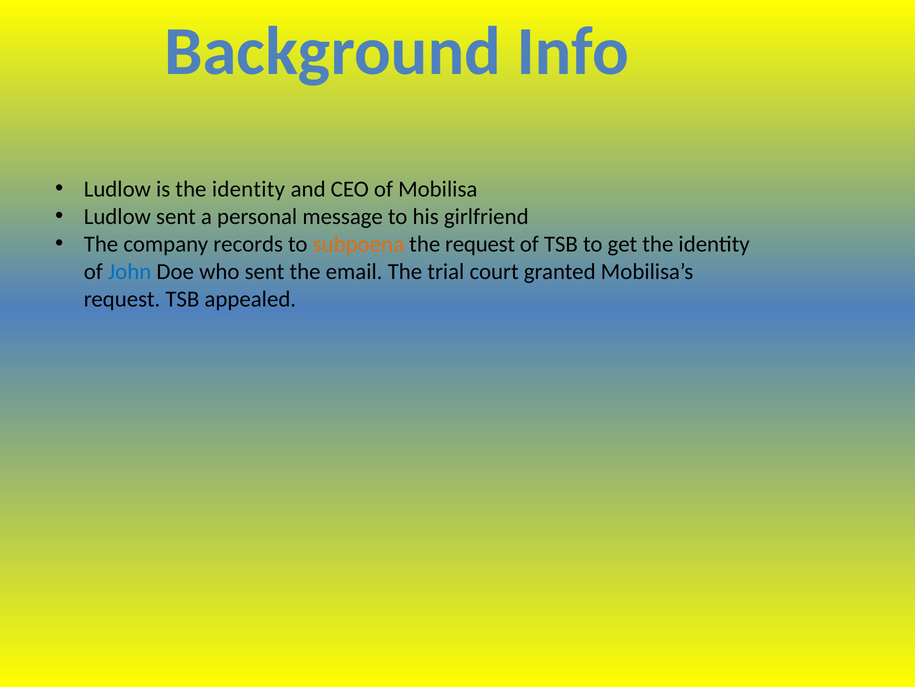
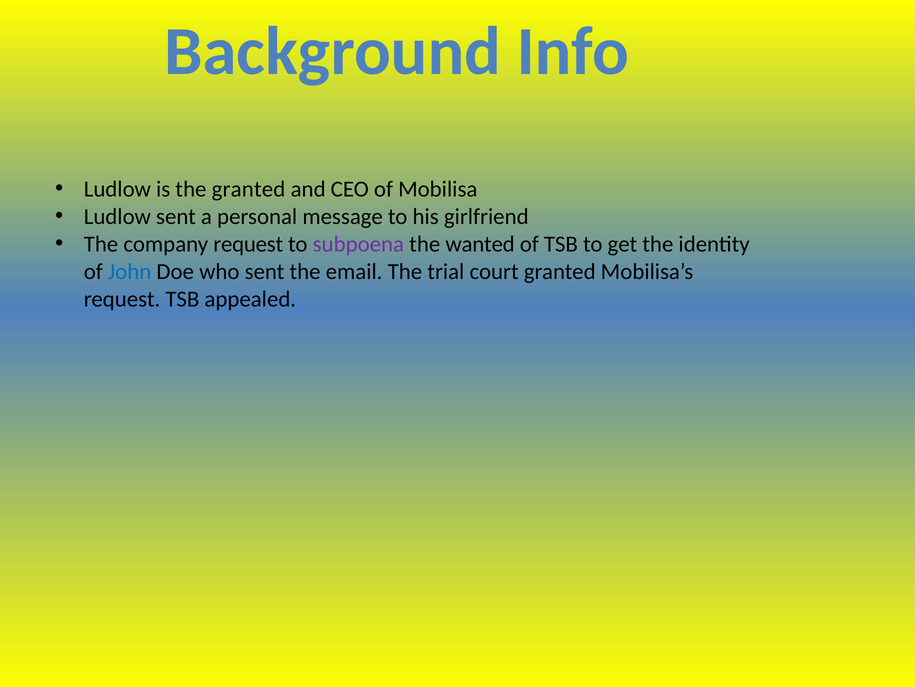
is the identity: identity -> granted (248, 189)
company records: records -> request (248, 244)
subpoena colour: orange -> purple (358, 244)
the request: request -> wanted (480, 244)
